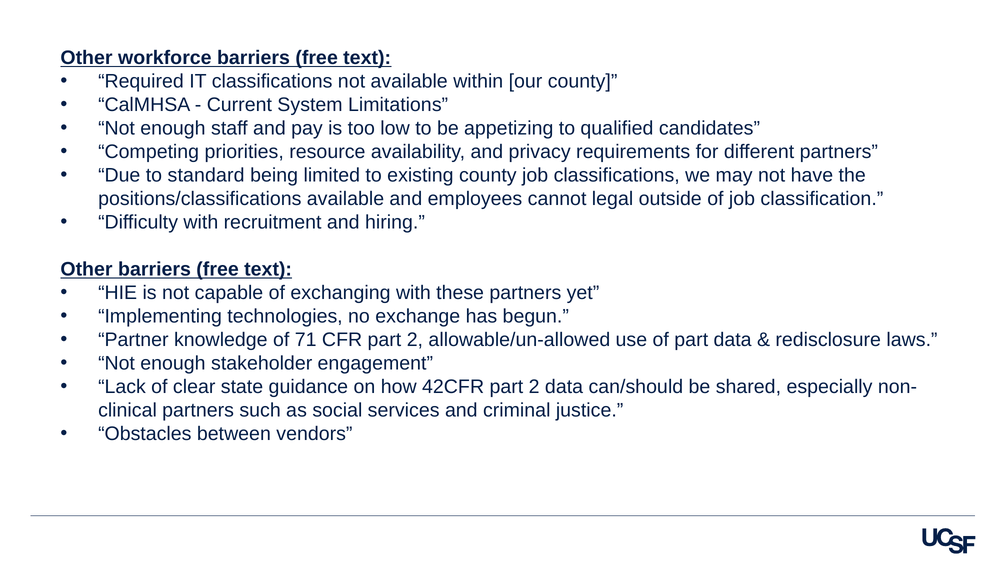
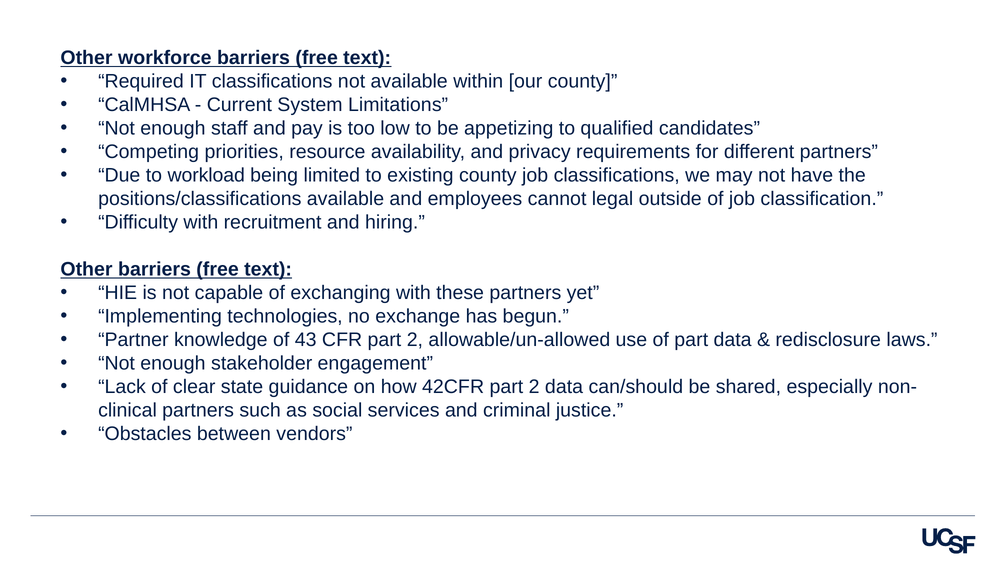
standard: standard -> workload (206, 175)
71: 71 -> 43 (306, 339)
